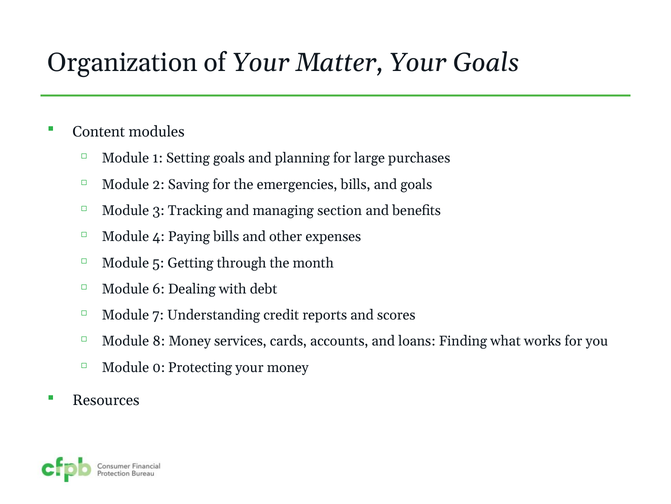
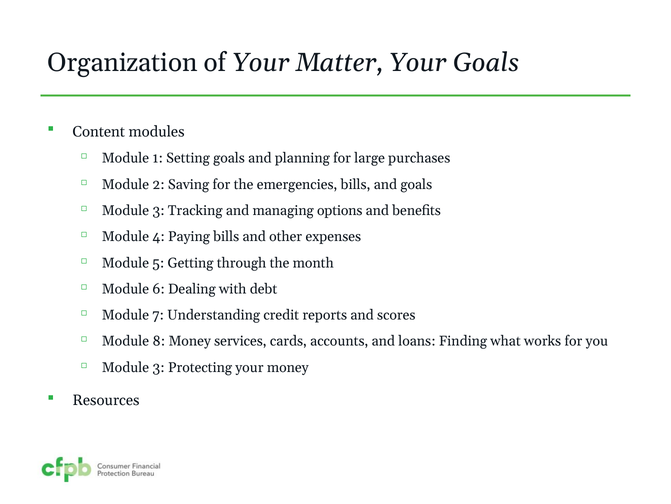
section: section -> options (340, 210)
0: 0 -> 3 (159, 367)
